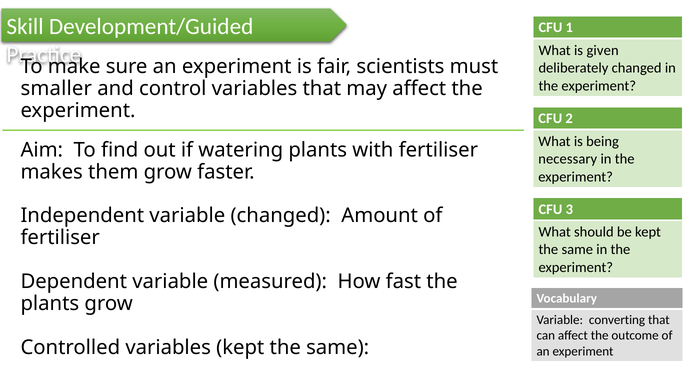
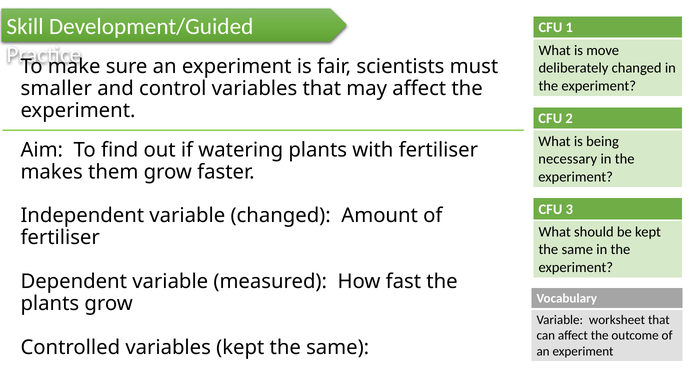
given: given -> move (603, 50)
converting: converting -> worksheet (617, 320)
